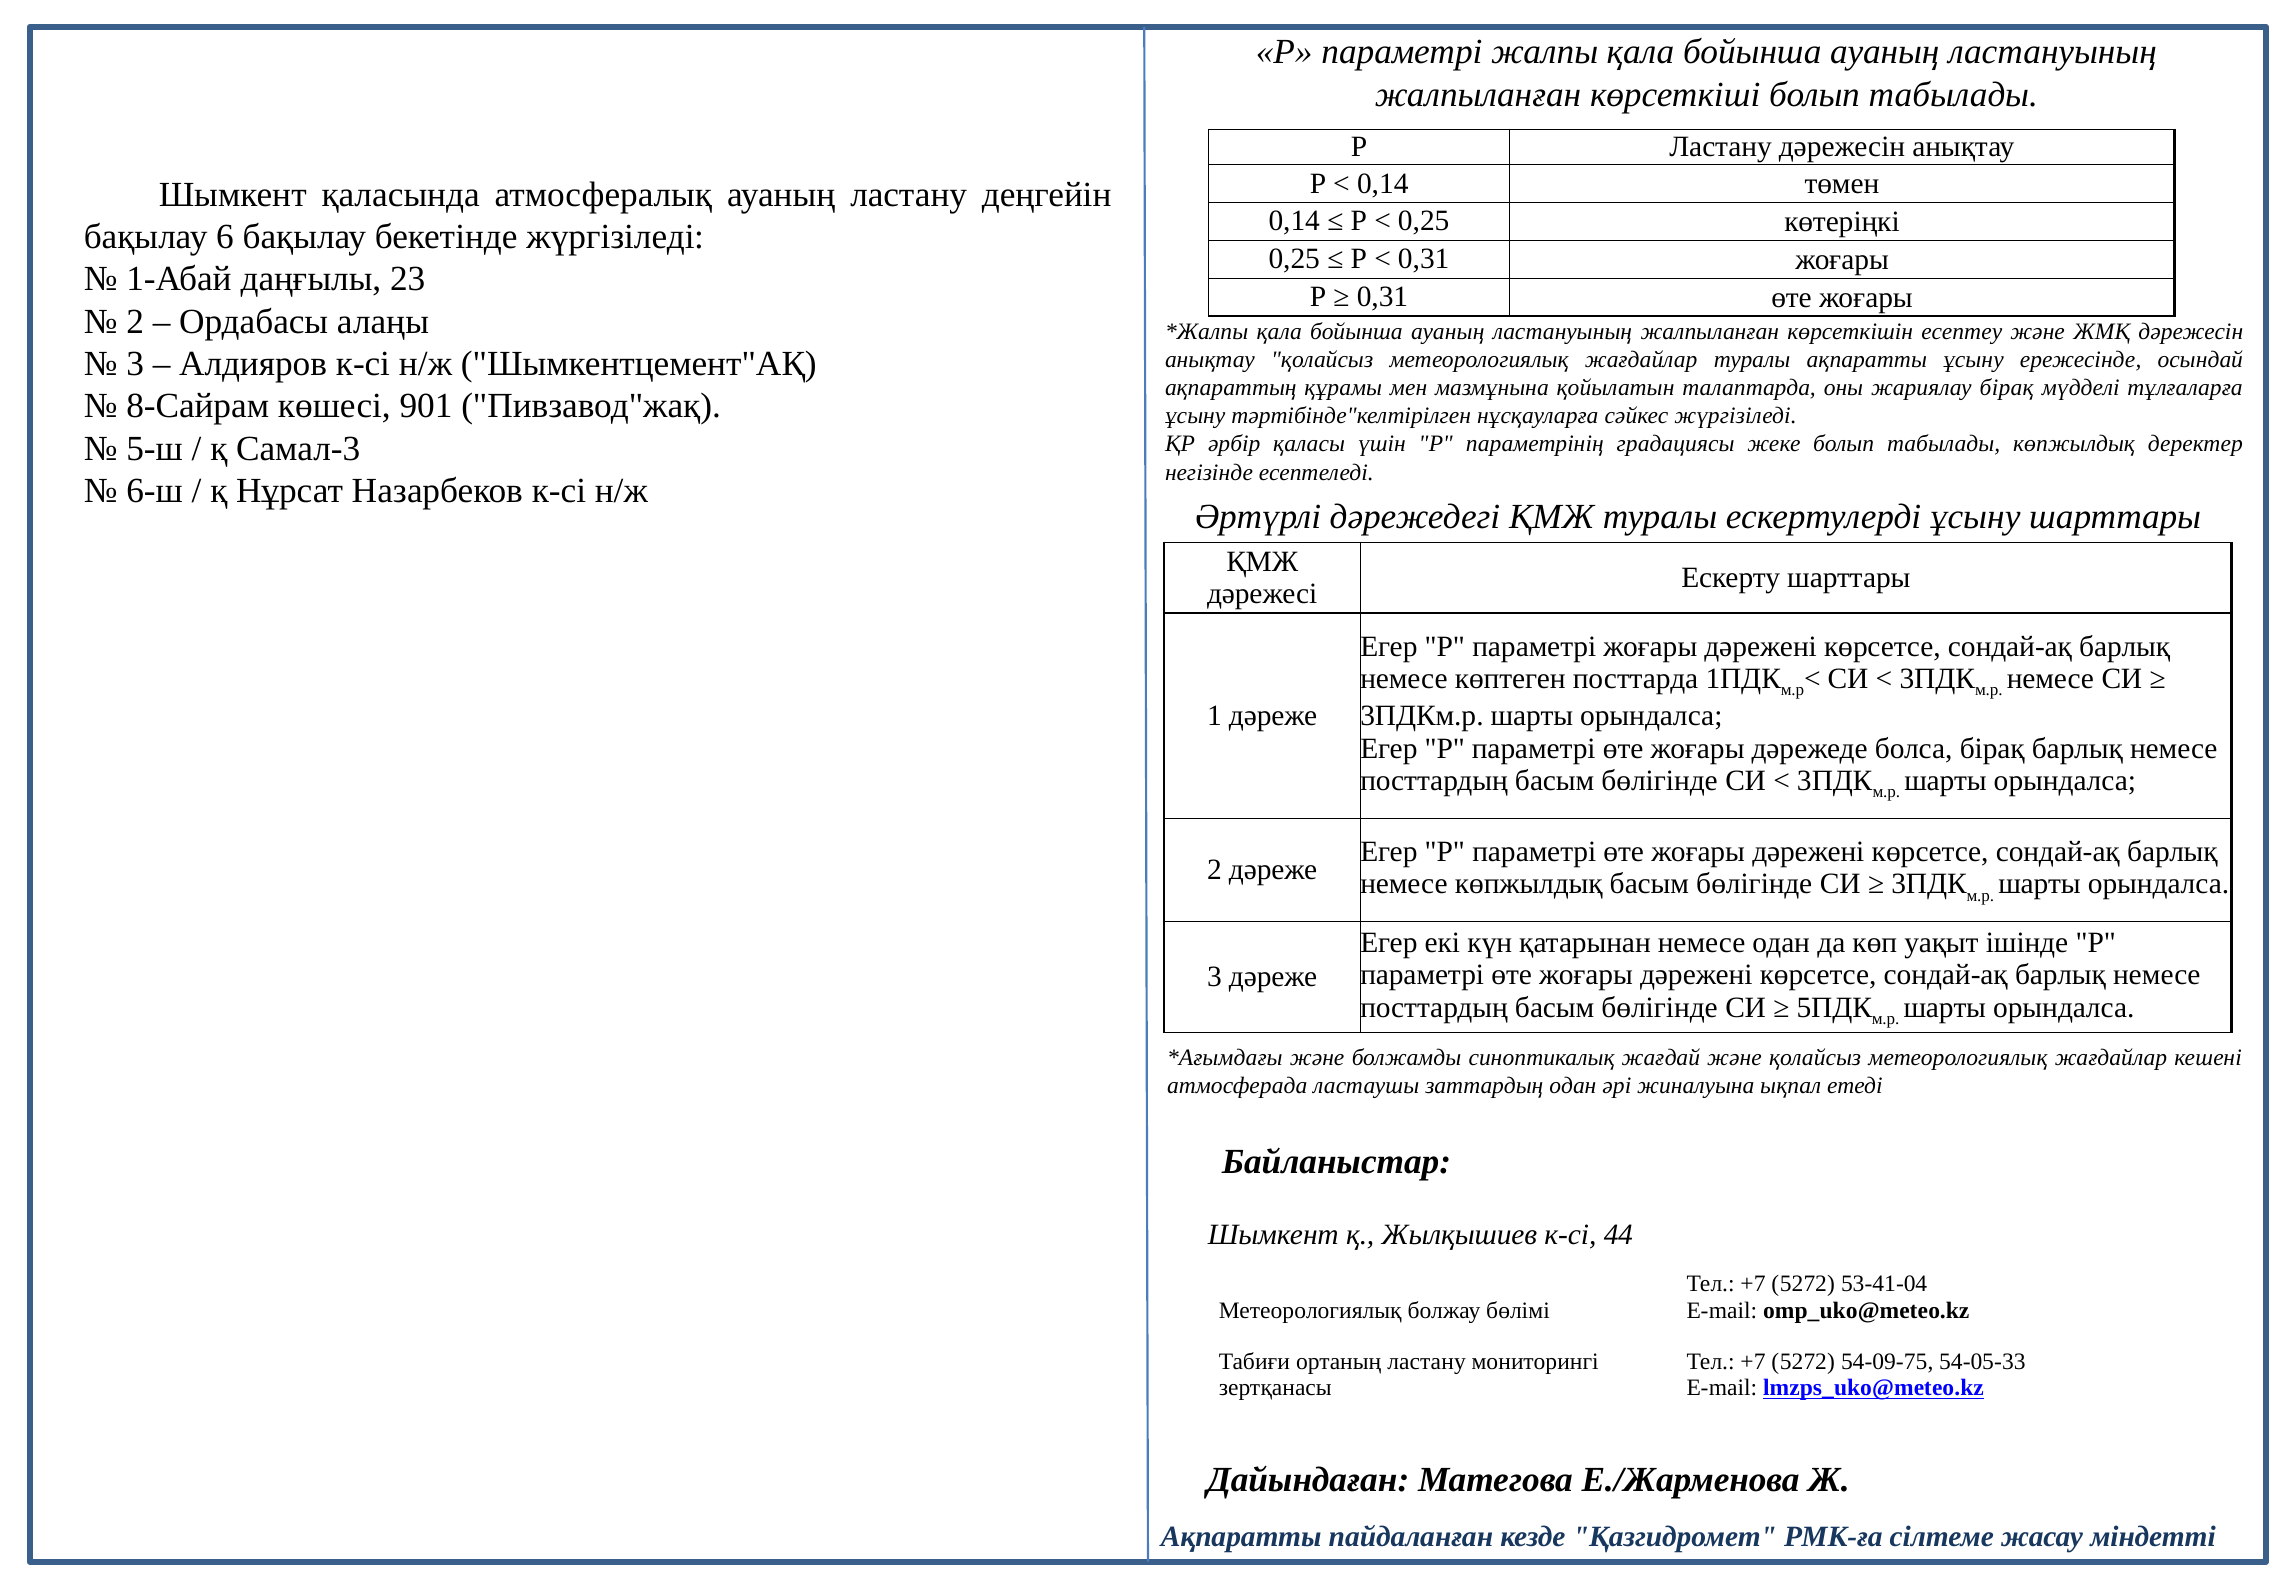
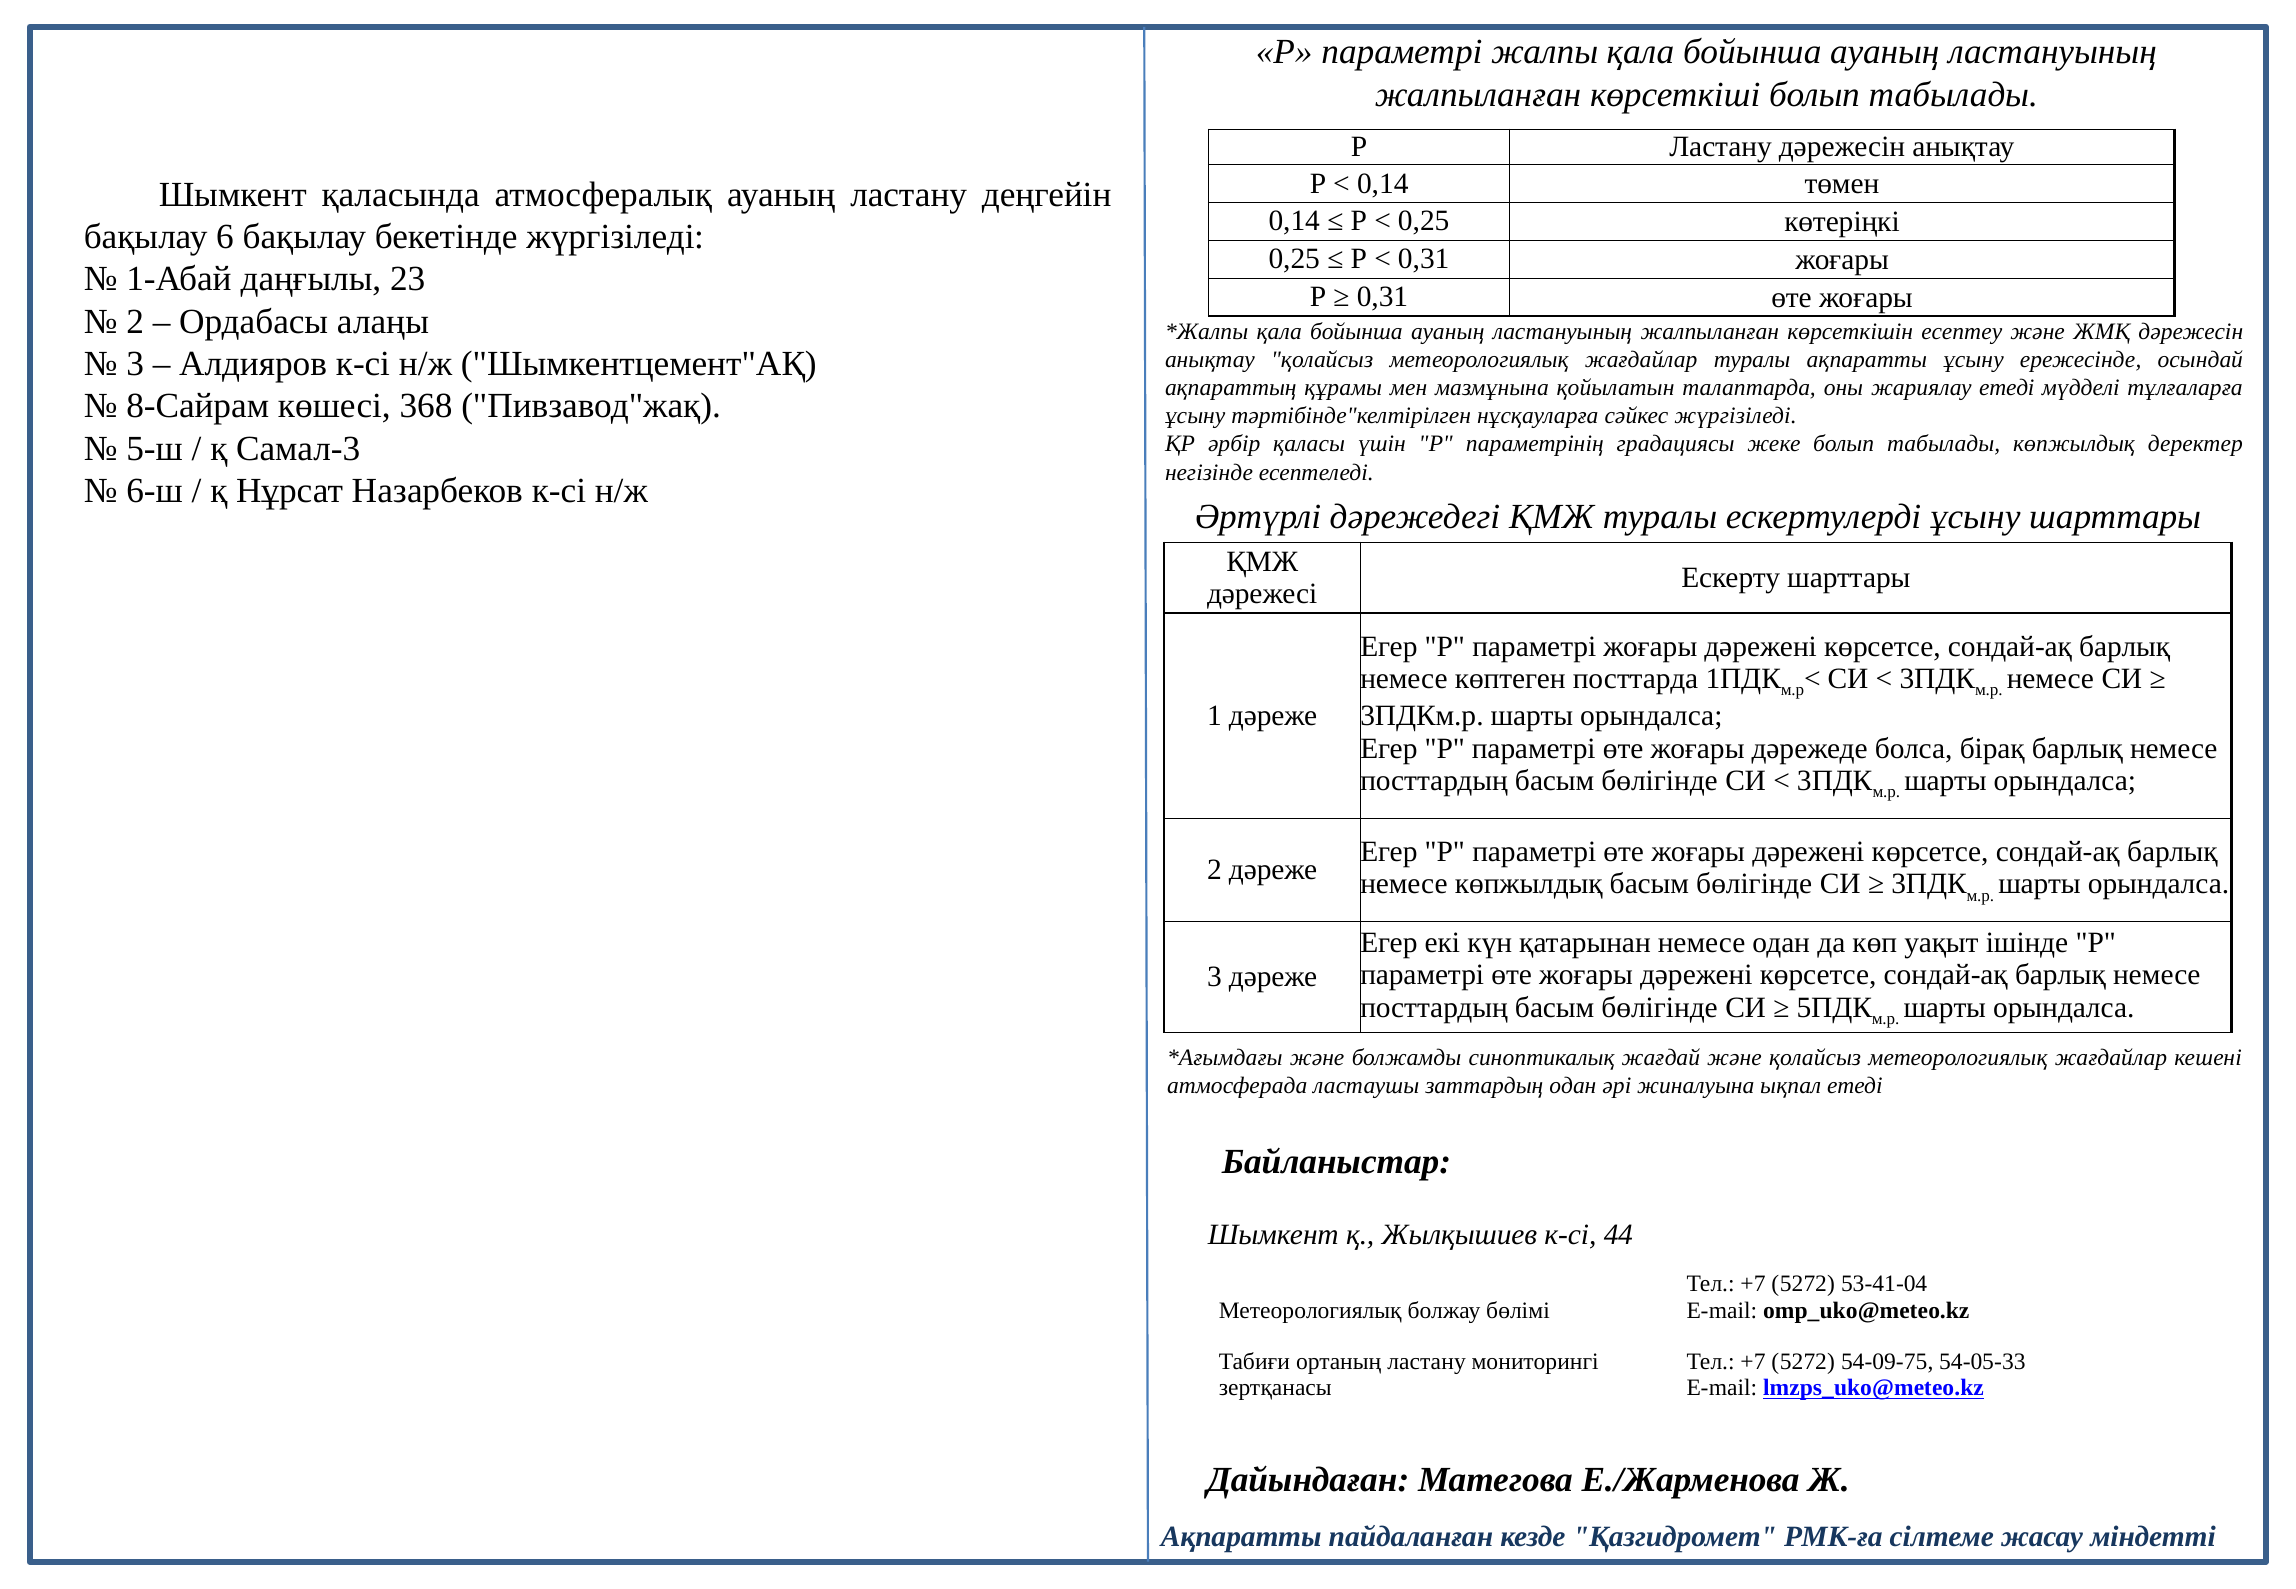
жариялау бірақ: бірақ -> етеді (2007, 388)
901: 901 -> 368 (426, 406)
